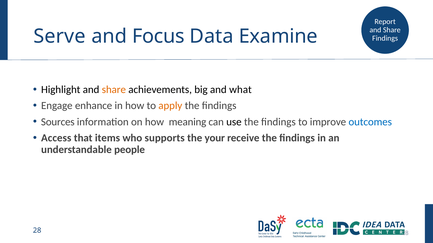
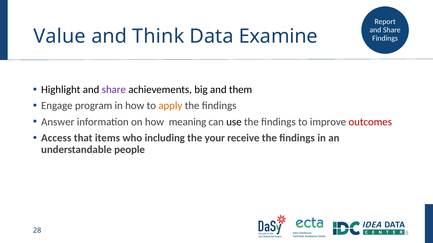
Serve: Serve -> Value (60, 36)
Focus: Focus -> Think (158, 36)
share colour: orange -> purple (114, 90)
what: what -> them (241, 90)
enhance: enhance -> program (94, 106)
Sources: Sources -> Answer (58, 122)
outcomes colour: blue -> red (370, 122)
supports: supports -> including (165, 138)
